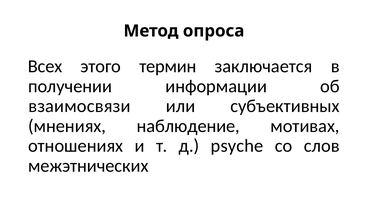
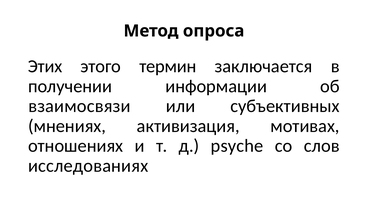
Всех: Всех -> Этих (45, 66)
наблюдение: наблюдение -> активизация (188, 126)
межэтнических: межэтнических -> исследованиях (88, 166)
